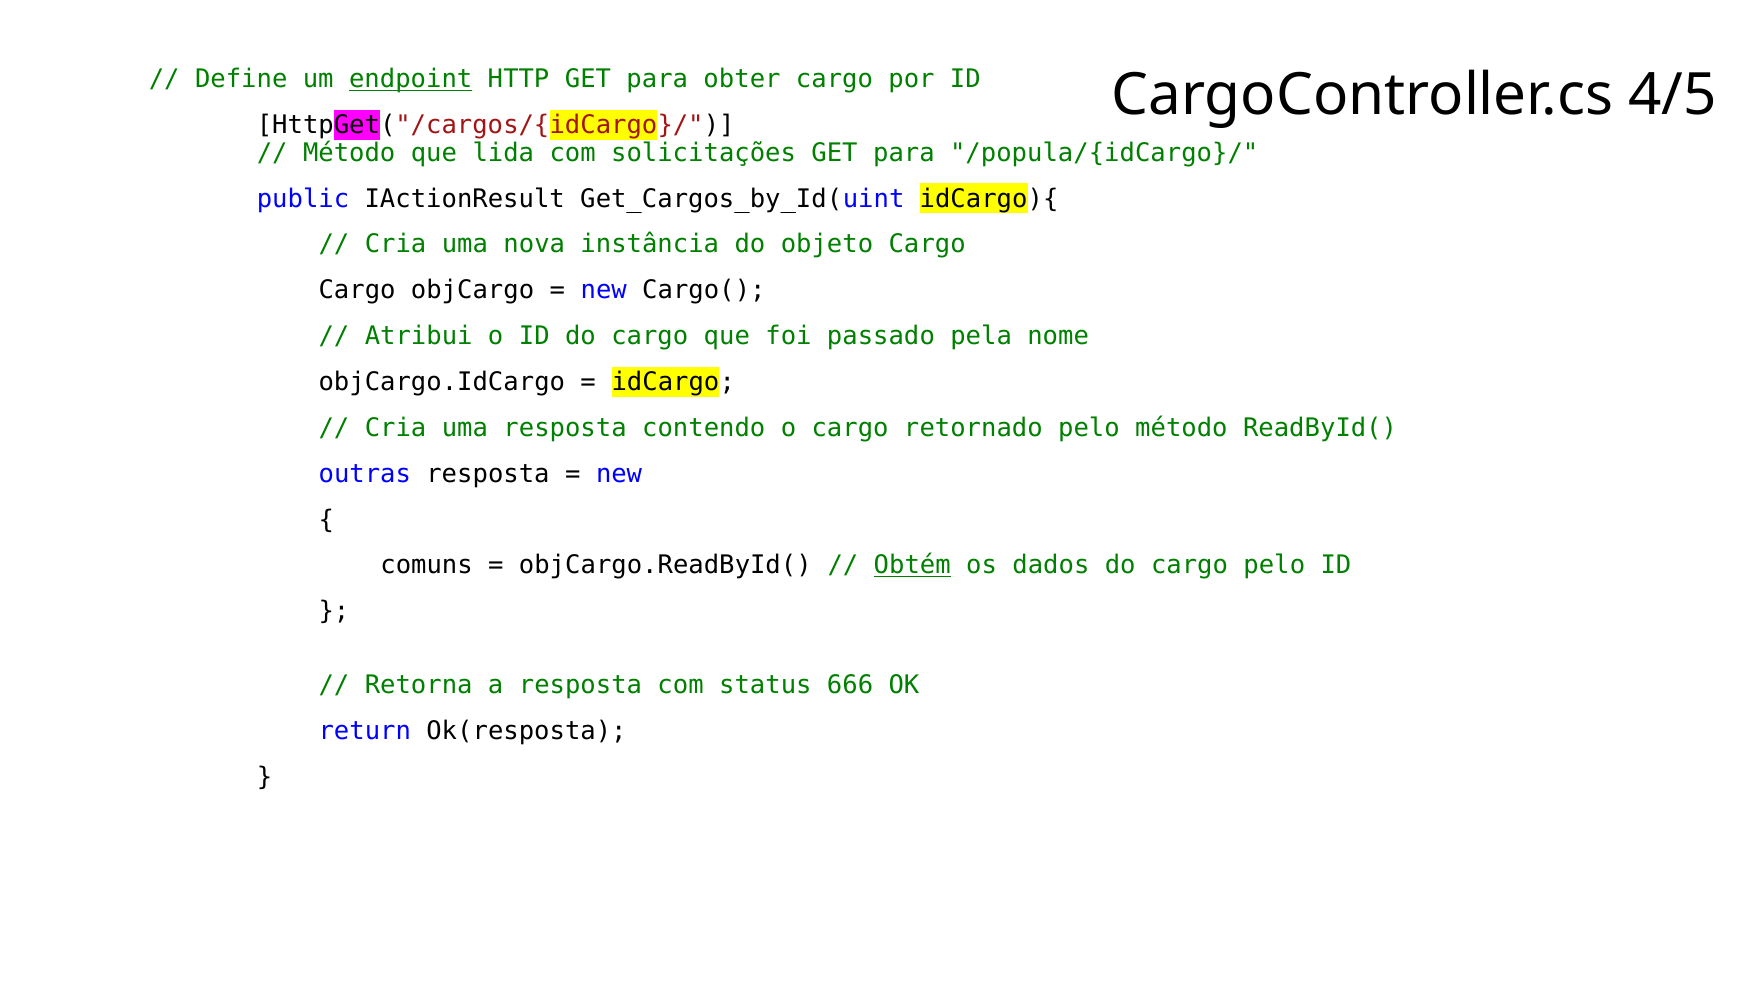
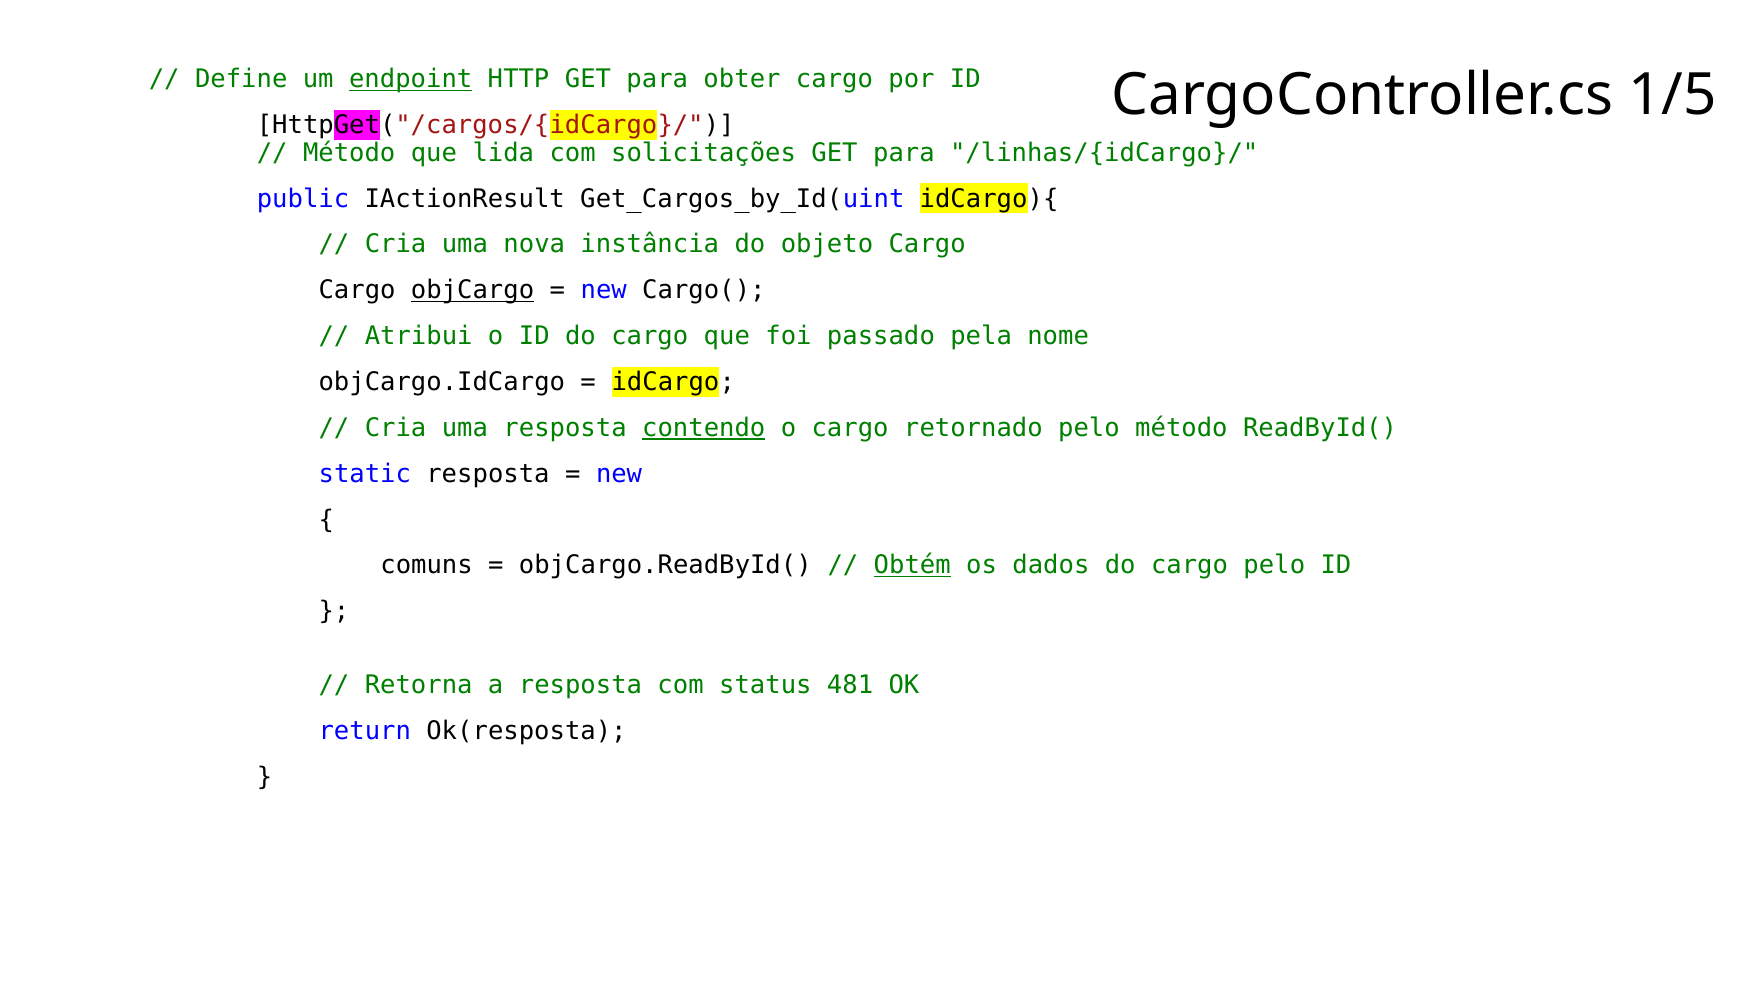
4/5: 4/5 -> 1/5 (1673, 95)
/popula/{idCargo}/: /popula/{idCargo}/ -> /linhas/{idCargo}/ (1104, 153)
objCargo underline: none -> present (473, 291)
contendo underline: none -> present (704, 428)
outras: outras -> static (365, 474)
666: 666 -> 481 (850, 685)
